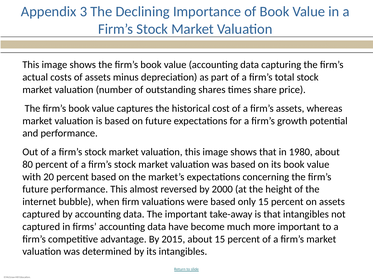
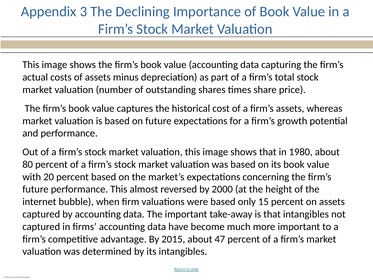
about 15: 15 -> 47 (220, 239)
